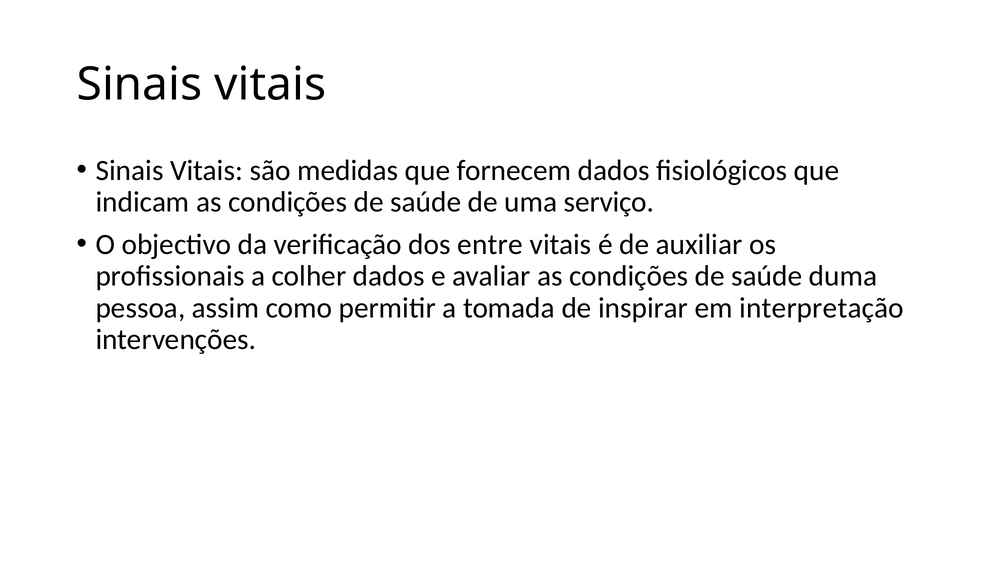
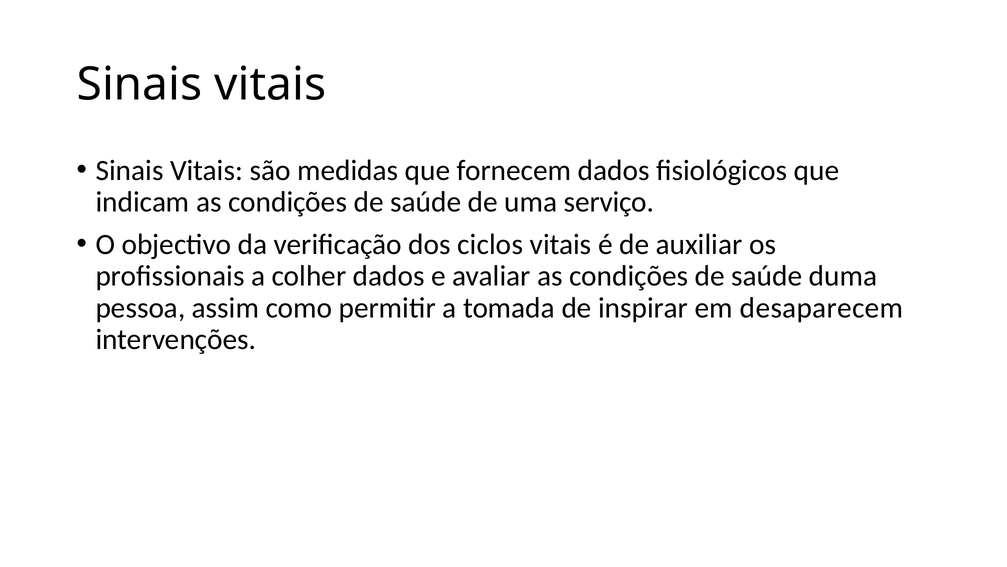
entre: entre -> ciclos (490, 244)
interpretação: interpretação -> desaparecem (822, 308)
